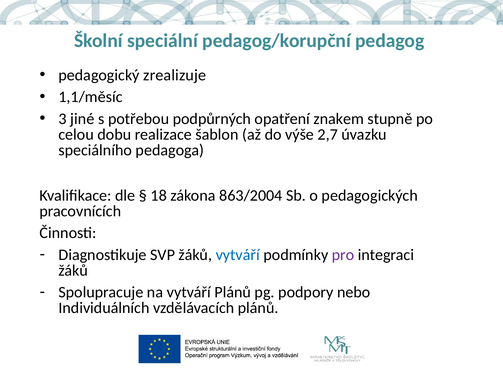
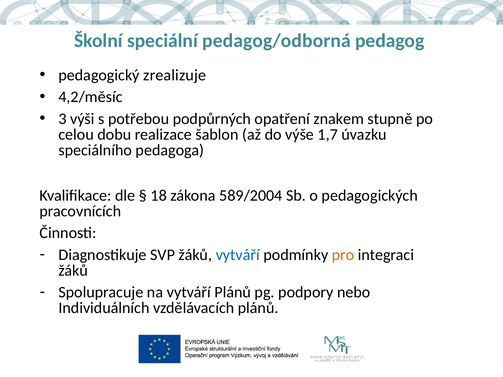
pedagog/korupční: pedagog/korupční -> pedagog/odborná (276, 41)
1,1/měsíc: 1,1/měsíc -> 4,2/měsíc (90, 97)
jiné: jiné -> výši (82, 119)
2,7: 2,7 -> 1,7 (328, 135)
863/2004: 863/2004 -> 589/2004 (251, 196)
pro colour: purple -> orange (343, 255)
